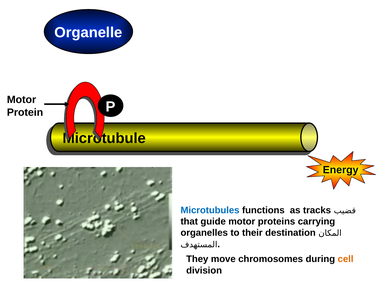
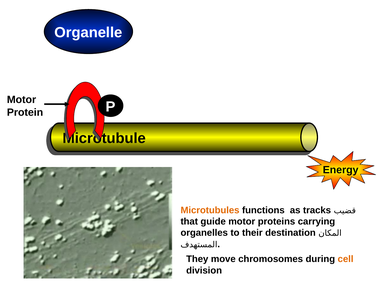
Microtubules colour: blue -> orange (210, 210)
